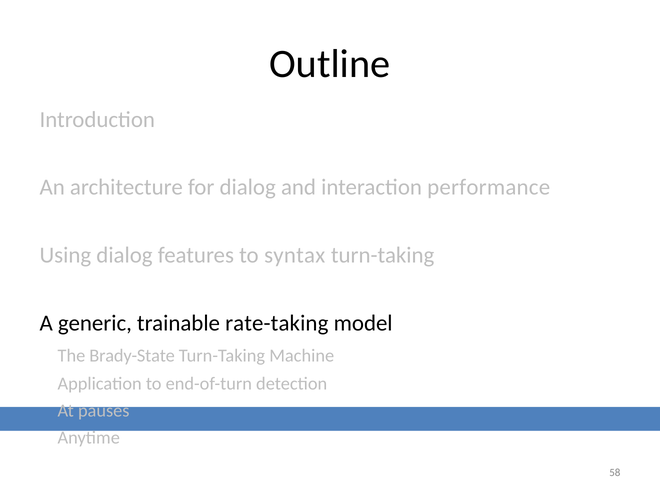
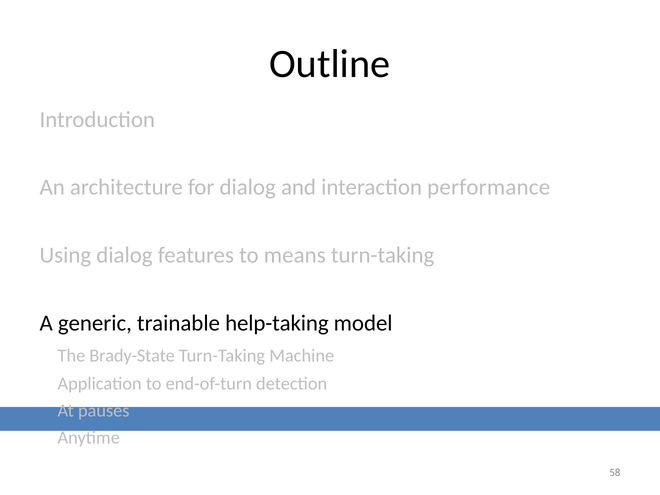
syntax: syntax -> means (295, 255)
rate-taking: rate-taking -> help-taking (277, 323)
